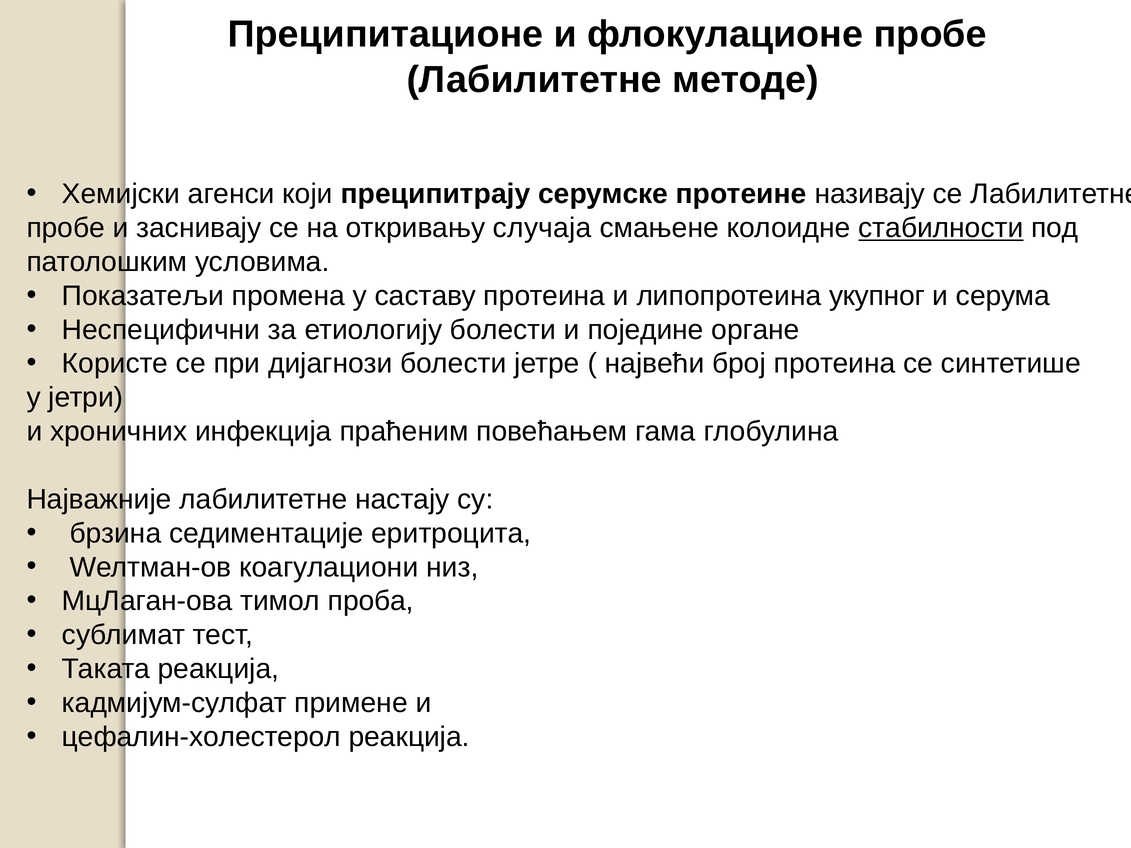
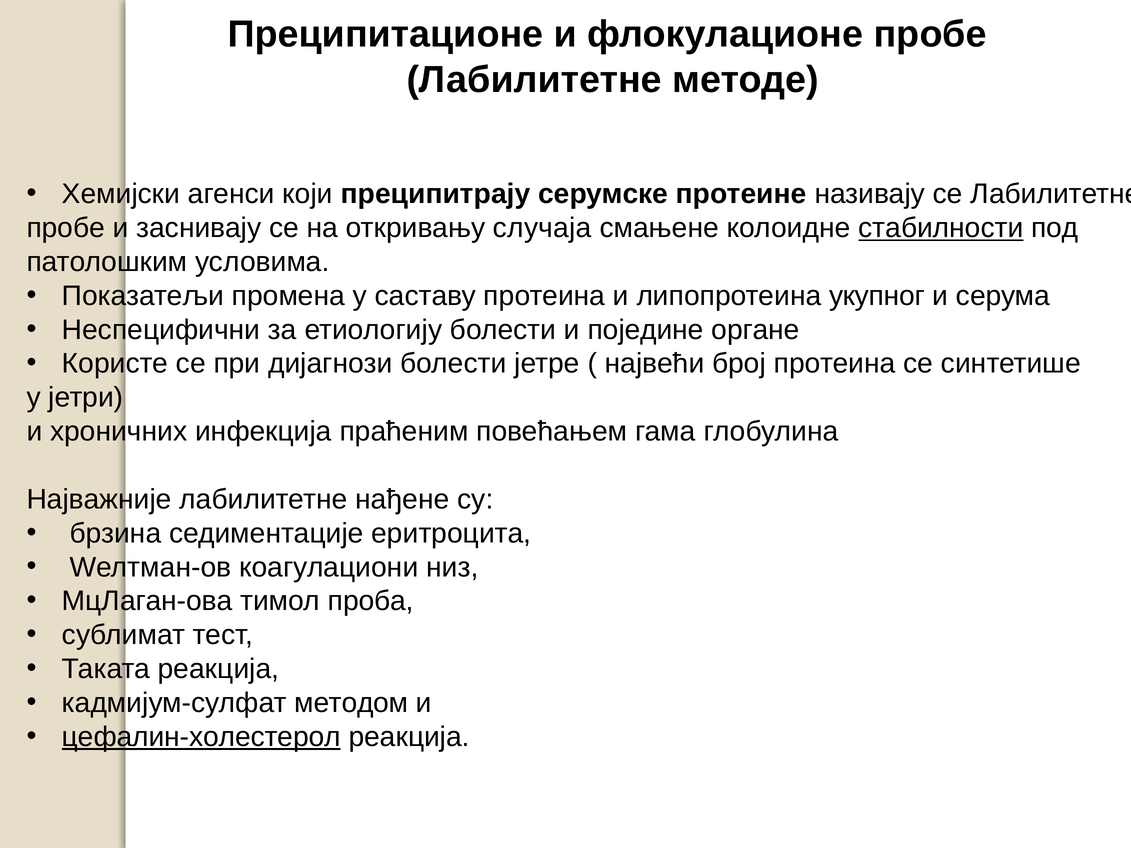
настају: настају -> нађене (402, 499)
примене: примене -> методом (351, 703)
цефалин-холестерол underline: none -> present (201, 737)
